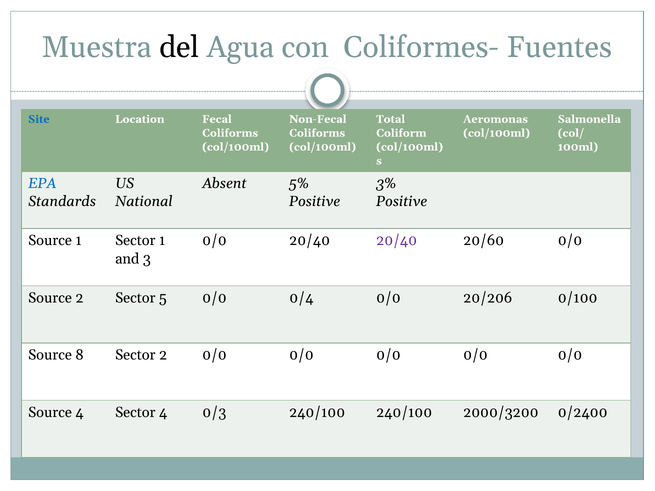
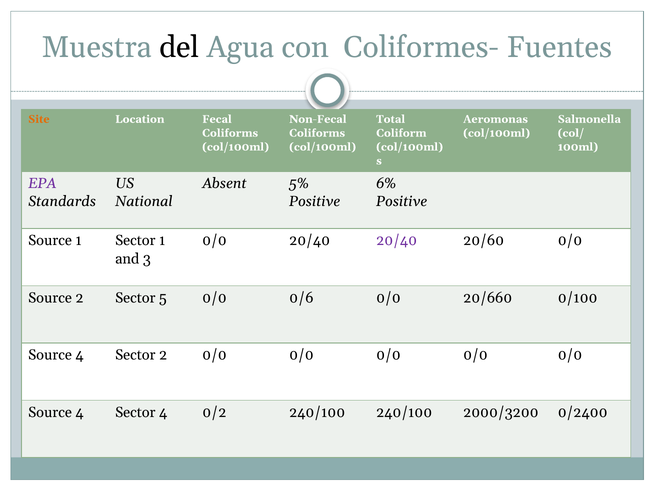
Site colour: blue -> orange (39, 119)
EPA colour: blue -> purple (42, 183)
3%: 3% -> 6% (386, 183)
0/4: 0/4 -> 0/6 (301, 298)
20/206: 20/206 -> 20/660 (488, 298)
8: 8 -> 4 (80, 355)
0/3: 0/3 -> 0/2 (214, 412)
